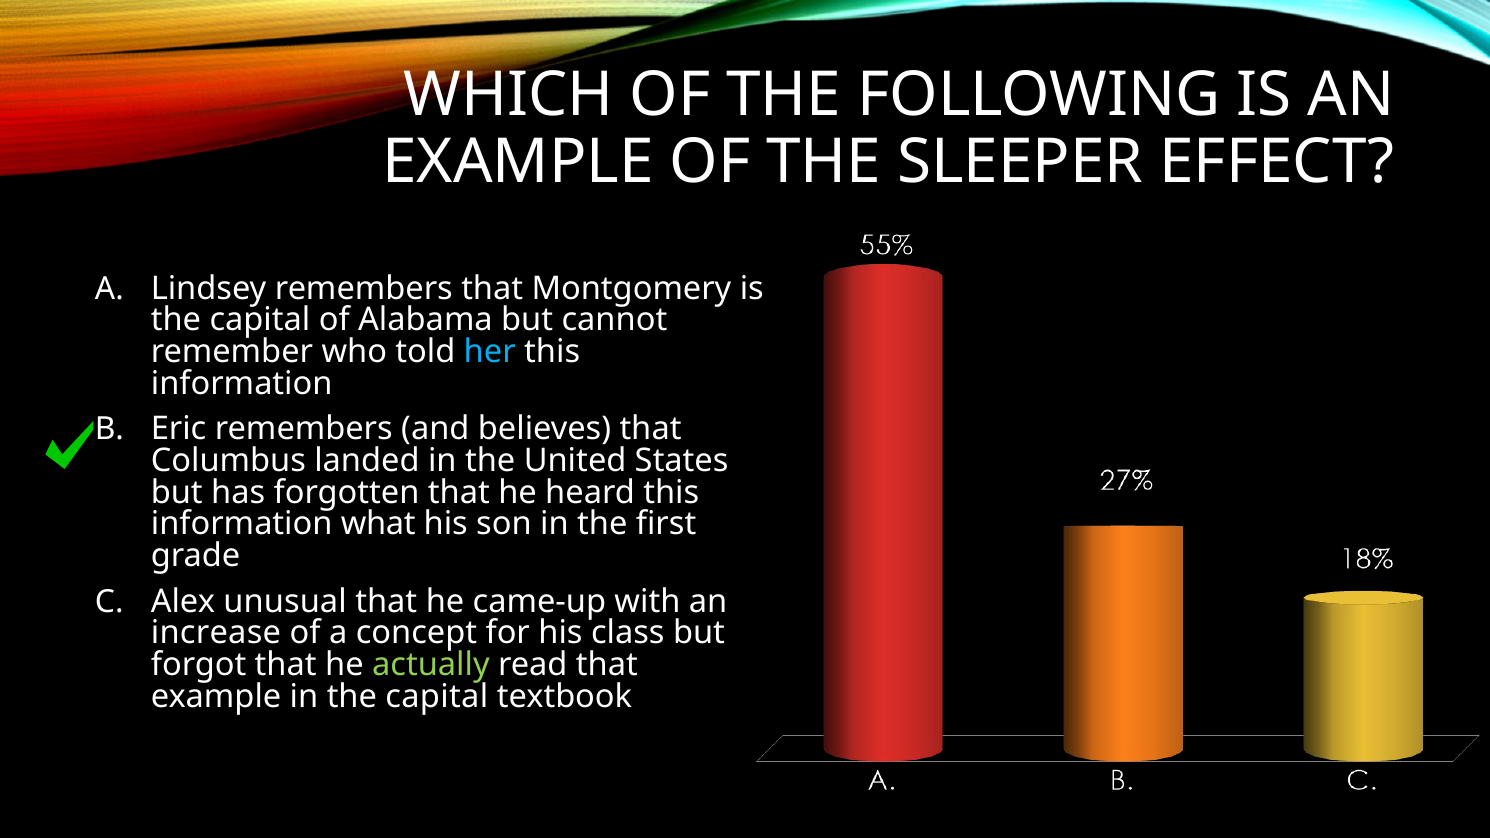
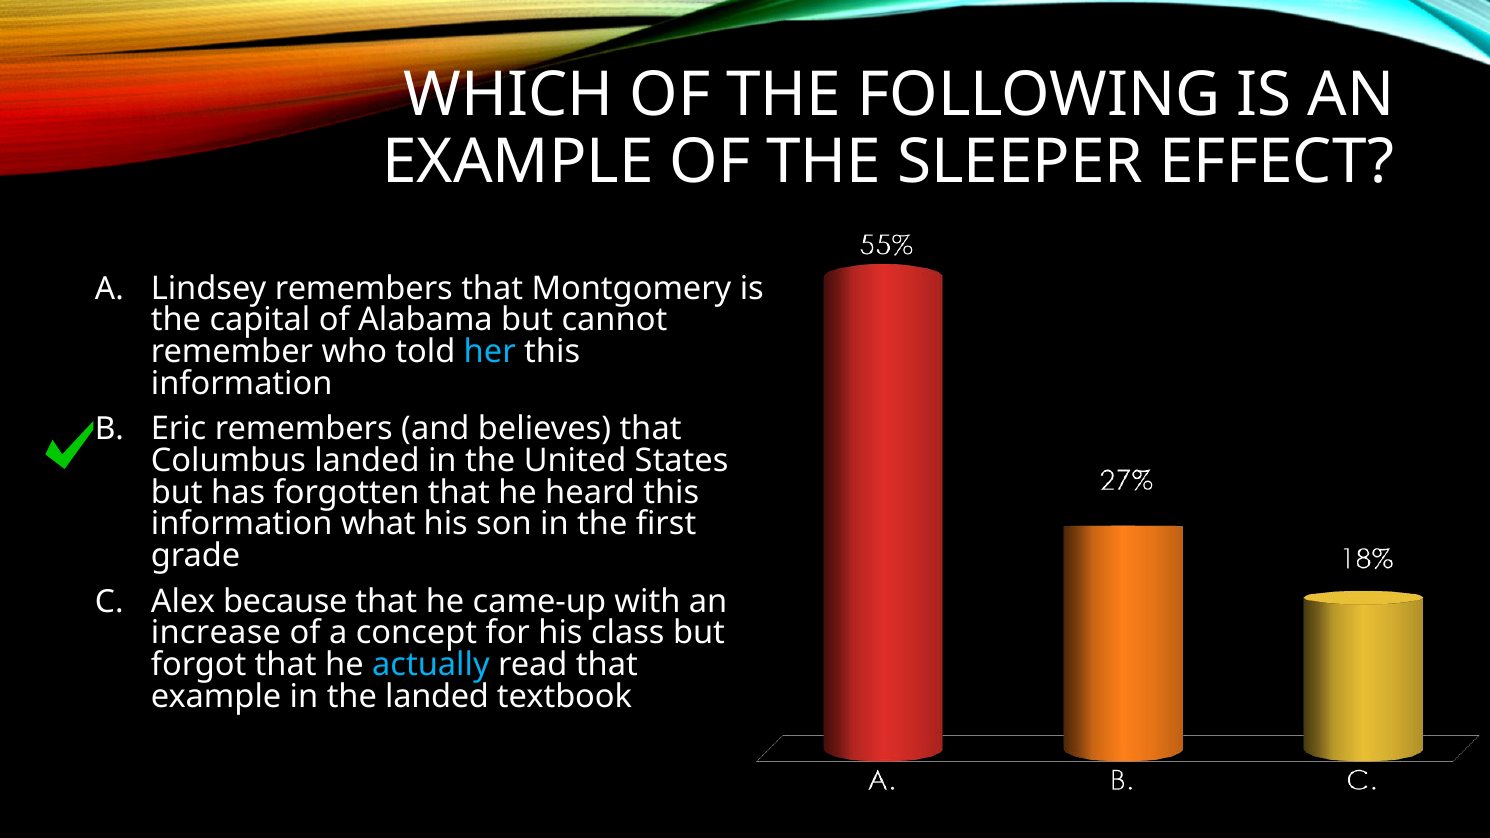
unusual: unusual -> because (285, 601)
actually colour: light green -> light blue (431, 665)
in the capital: capital -> landed (437, 696)
